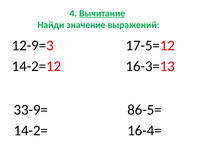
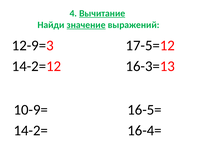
значение underline: none -> present (86, 25)
33-9=: 33-9= -> 10-9= (31, 110)
86-5=: 86-5= -> 16-5= (145, 110)
